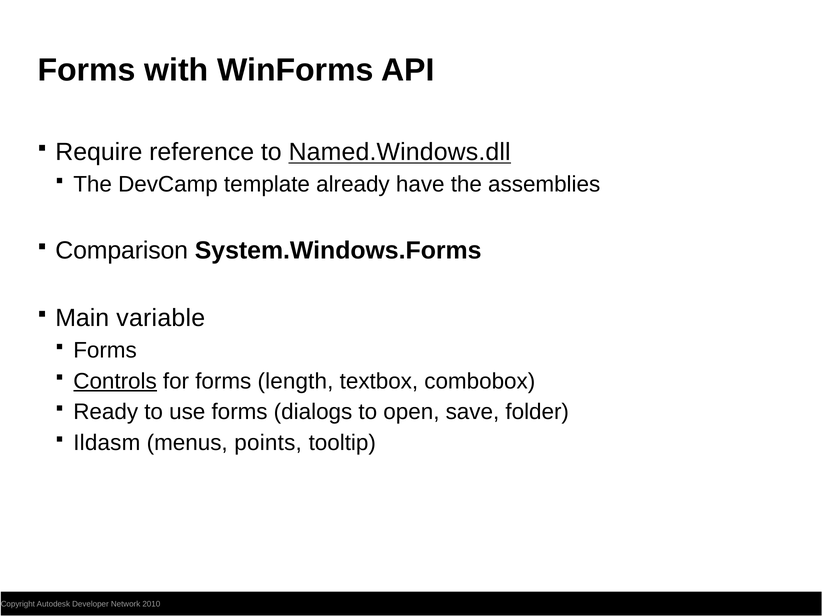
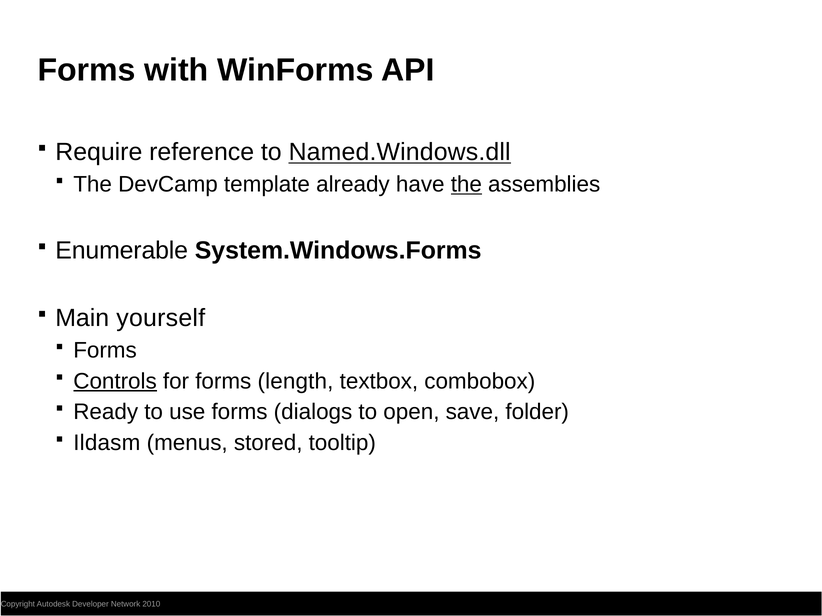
the underline: none -> present (466, 184)
Comparison: Comparison -> Enumerable (122, 251)
variable: variable -> yourself (161, 318)
points: points -> stored (268, 443)
